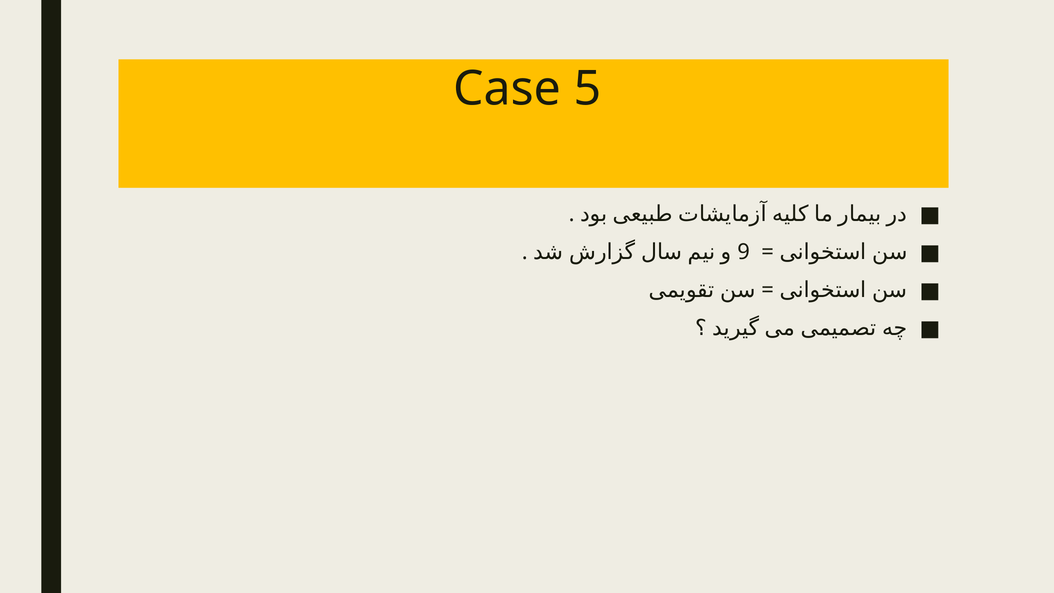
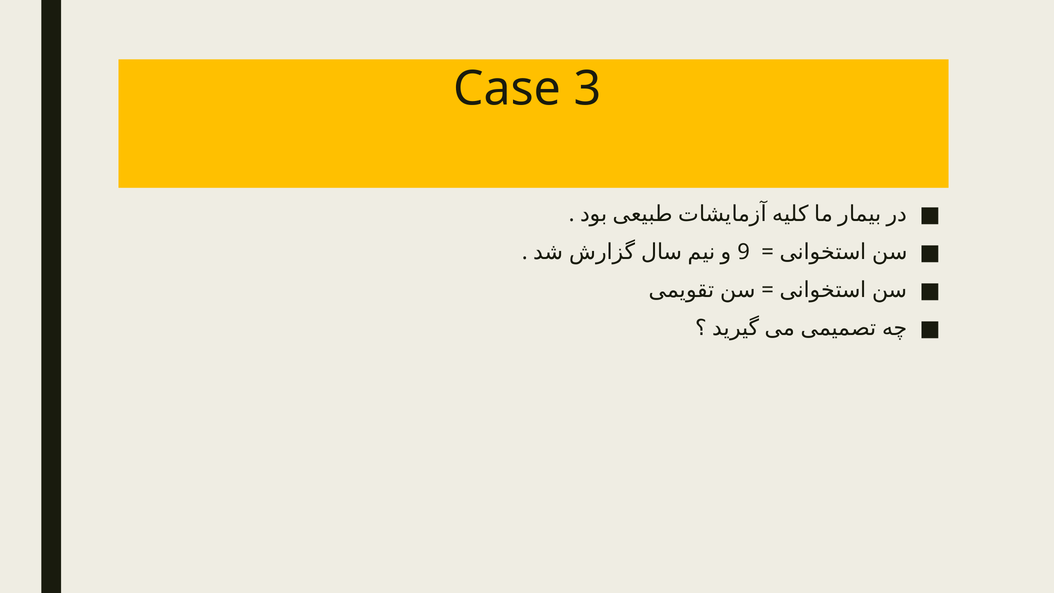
5: 5 -> 3 (587, 89)
